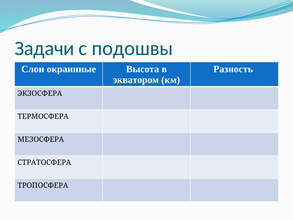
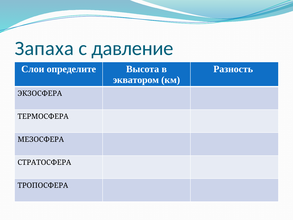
Задачи: Задачи -> Запаха (44, 48)
подошвы: подошвы -> давление (132, 48)
окраинные: окраинные -> определите (71, 69)
